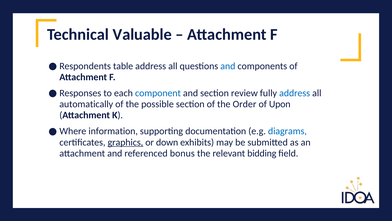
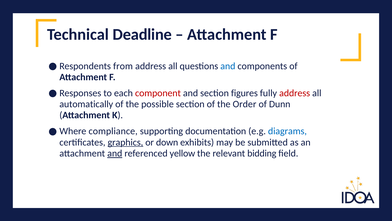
Valuable: Valuable -> Deadline (142, 34)
table: table -> from (123, 66)
component colour: blue -> red (158, 93)
review: review -> figures (244, 93)
address colour: blue -> red (295, 93)
Upon: Upon -> Dunn (280, 104)
information: information -> compliance (113, 131)
and underline: none -> present (115, 153)
bonus: bonus -> yellow (182, 153)
